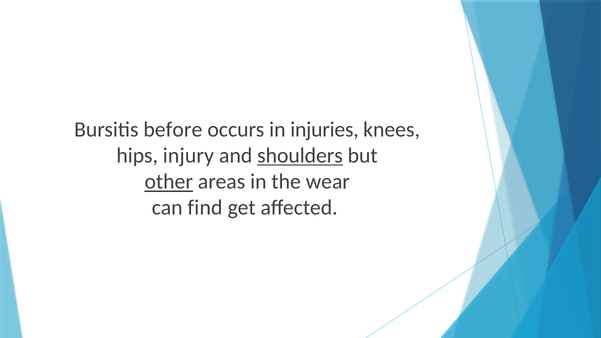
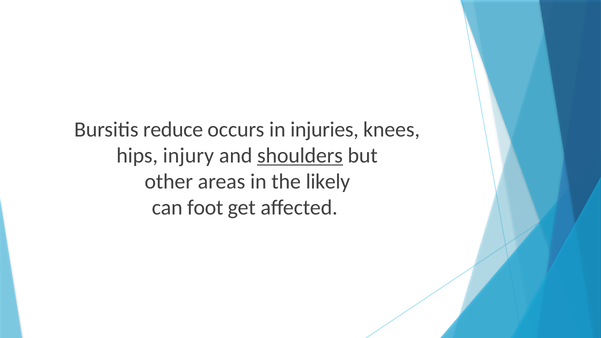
before: before -> reduce (173, 130)
other underline: present -> none (169, 182)
wear: wear -> likely (328, 182)
find: find -> foot (205, 208)
